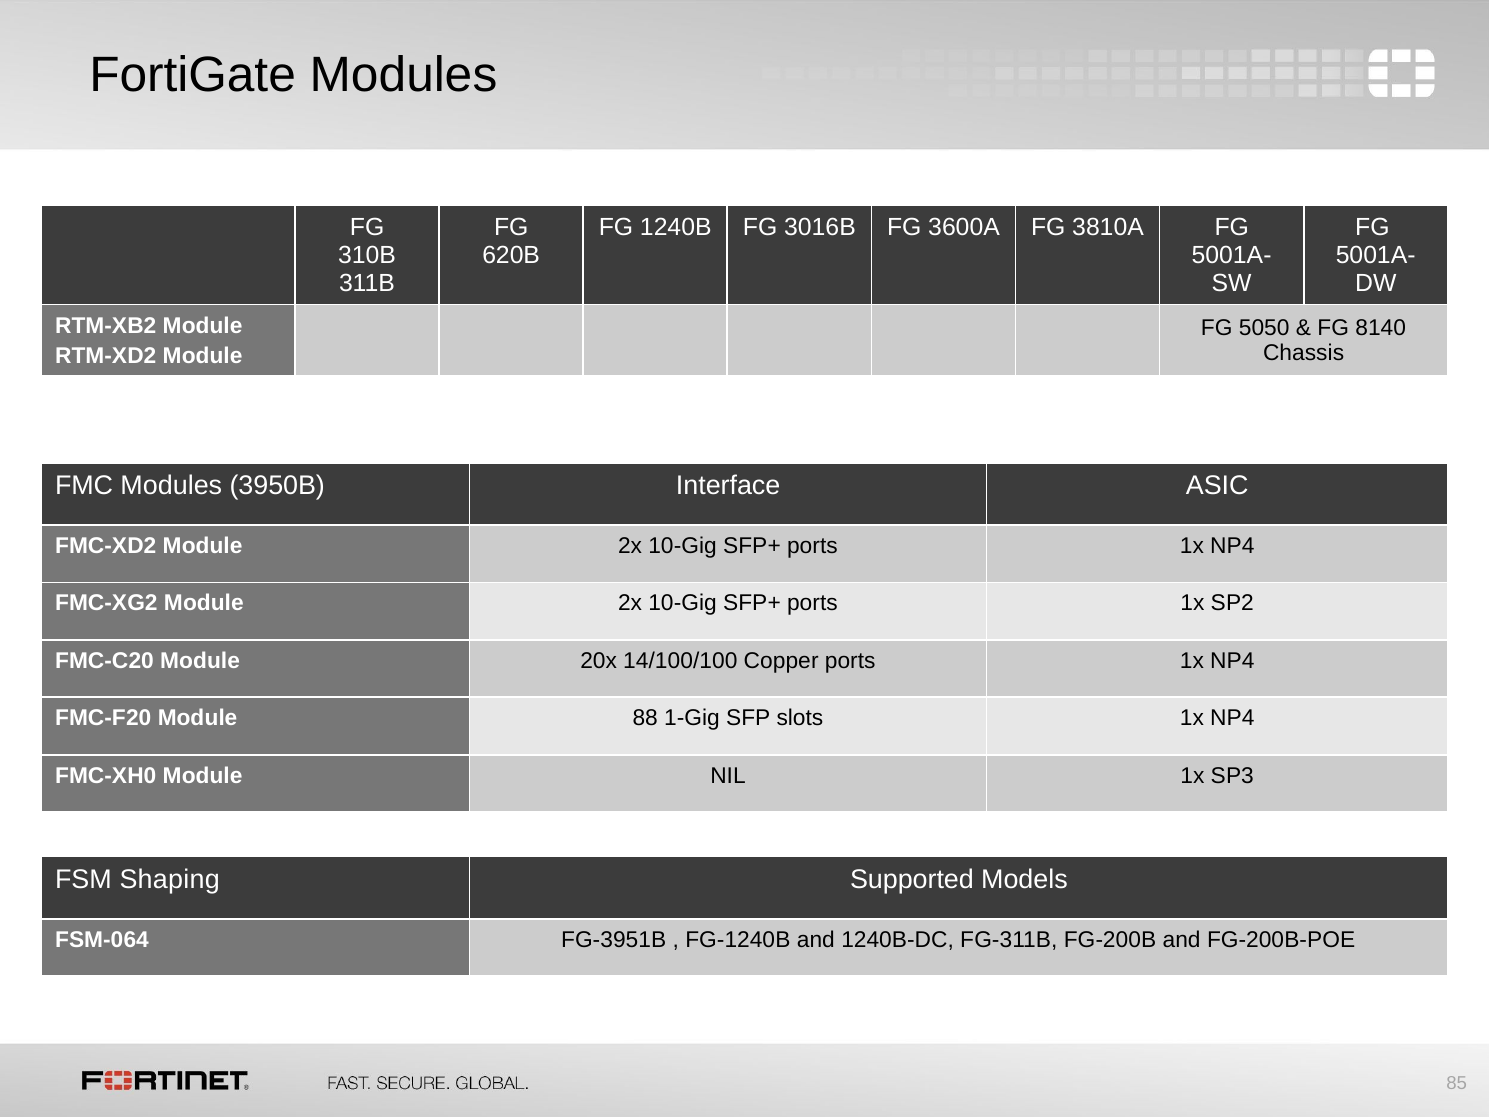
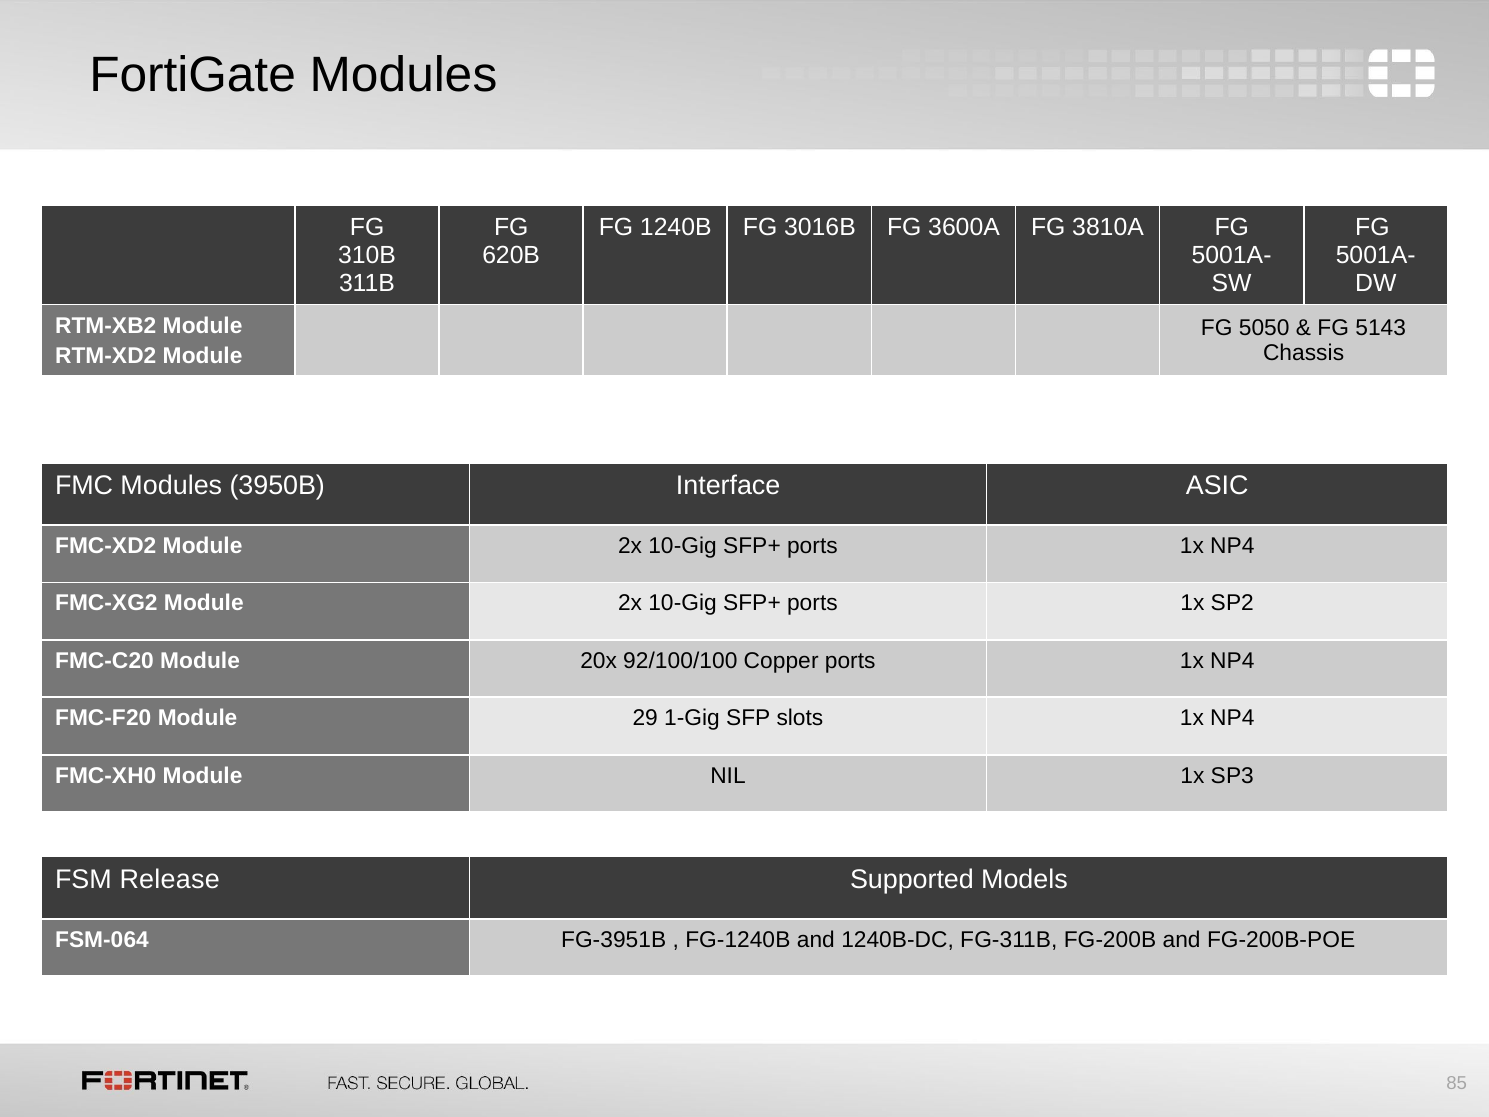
8140: 8140 -> 5143 (1381, 328)
14/100/100: 14/100/100 -> 92/100/100 (680, 661)
88: 88 -> 29 (645, 718)
Shaping: Shaping -> Release (170, 879)
